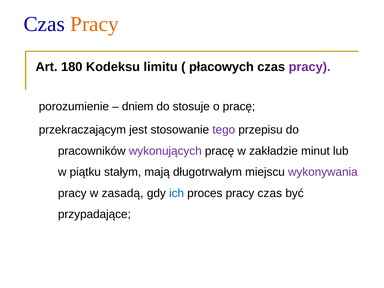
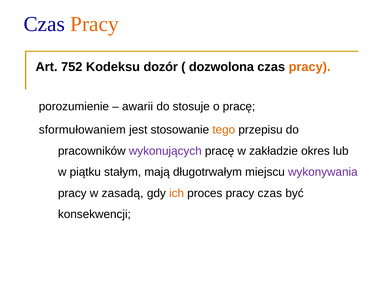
180: 180 -> 752 (72, 67)
limitu: limitu -> dozór (161, 67)
płacowych: płacowych -> dozwolona (221, 67)
pracy colour: purple -> orange (310, 67)
dniem: dniem -> awarii (138, 106)
przekraczającym: przekraczającym -> sformułowaniem (82, 130)
tego colour: purple -> orange (224, 130)
minut: minut -> okres (315, 151)
ich colour: blue -> orange (177, 193)
przypadające: przypadające -> konsekwencji (94, 214)
